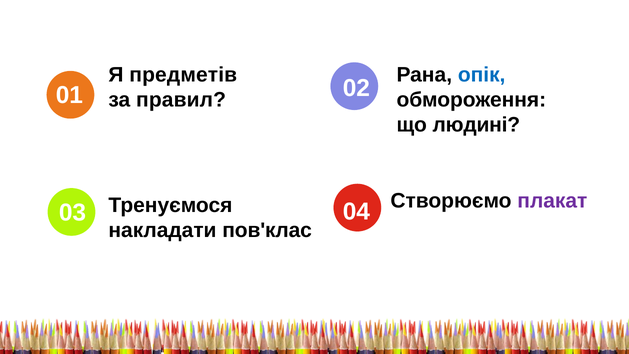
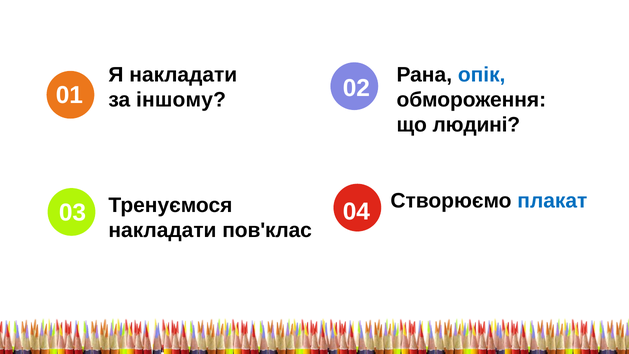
Я предметів: предметів -> накладати (183, 75)
правил: правил -> іншому (181, 100)
плакат colour: purple -> blue (552, 201)
